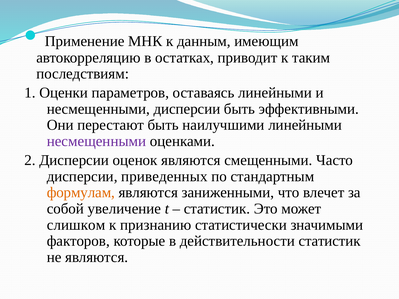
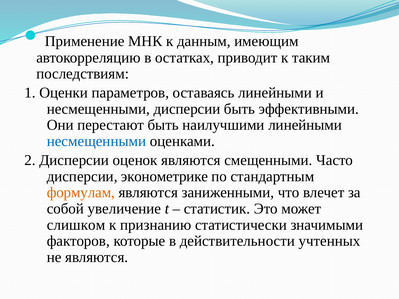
несмещенными colour: purple -> blue (96, 141)
приведенных: приведенных -> эконометрике (165, 176)
действительности статистик: статистик -> учтенных (329, 241)
